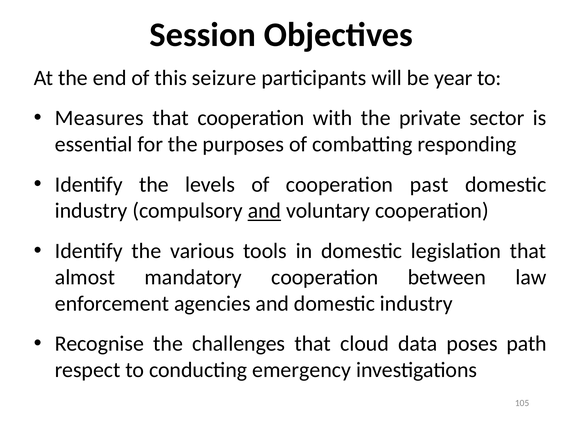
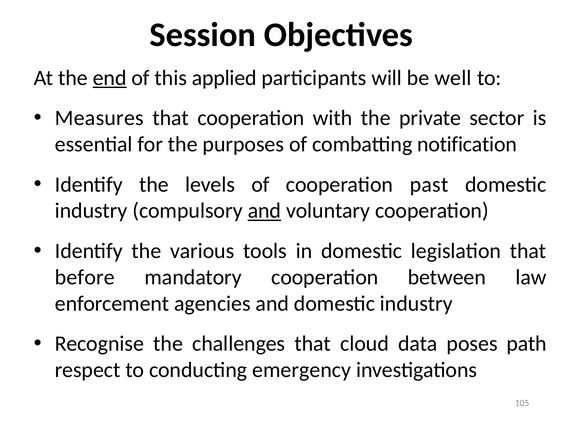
end underline: none -> present (110, 78)
seizure: seizure -> applied (224, 78)
year: year -> well (453, 78)
responding: responding -> notification (467, 144)
almost: almost -> before (85, 277)
